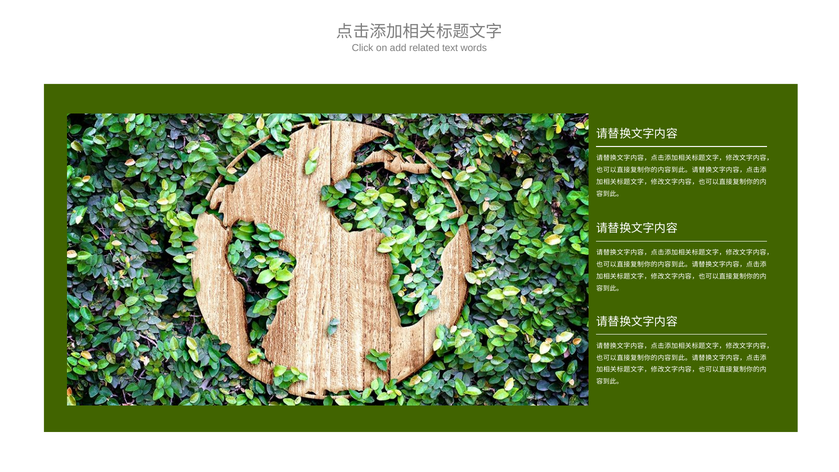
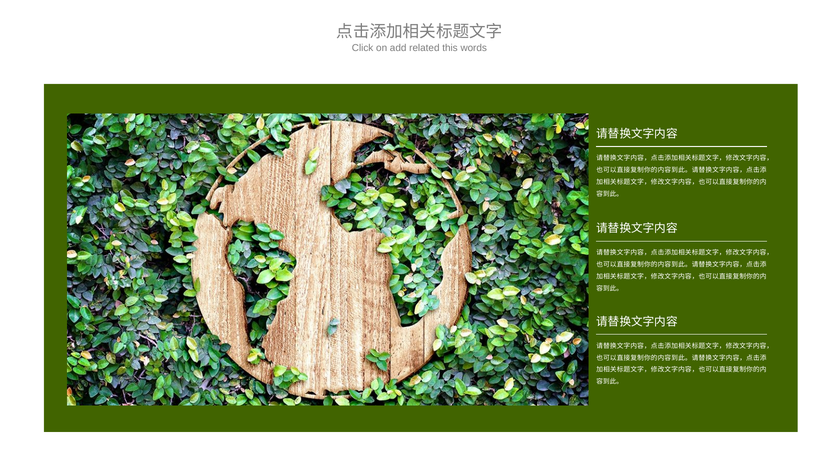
text: text -> this (450, 48)
